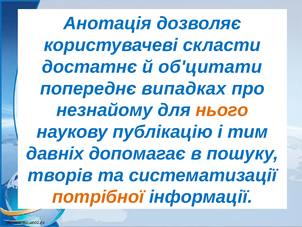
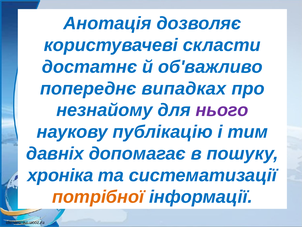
об'цитати: об'цитати -> об'важливо (210, 67)
нього colour: orange -> purple (222, 110)
творів: творів -> хроніка (60, 175)
